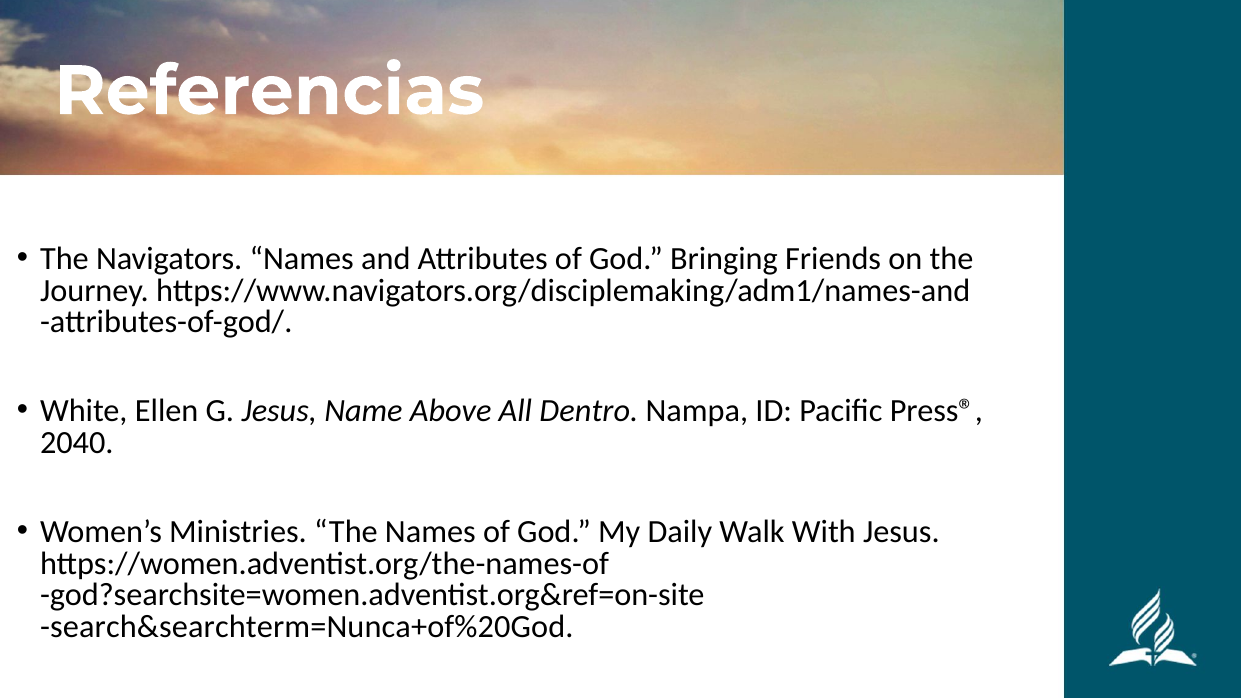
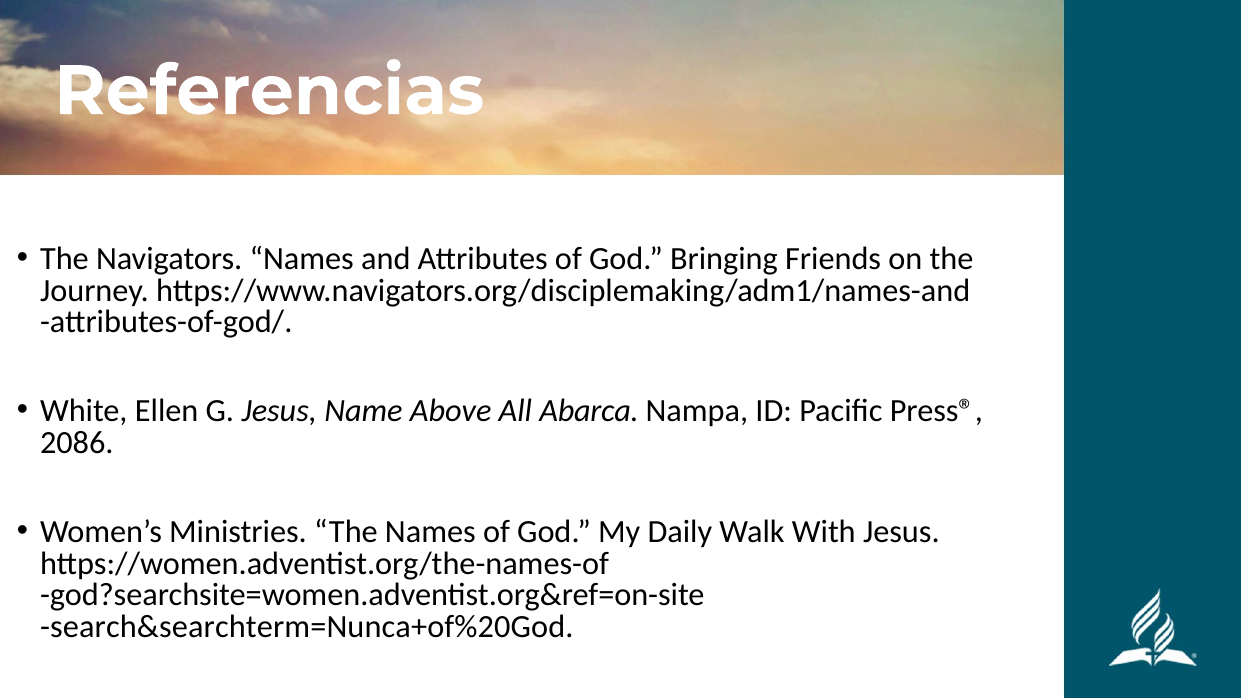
Dentro: Dentro -> Abarca (589, 411)
2040: 2040 -> 2086 (77, 443)
